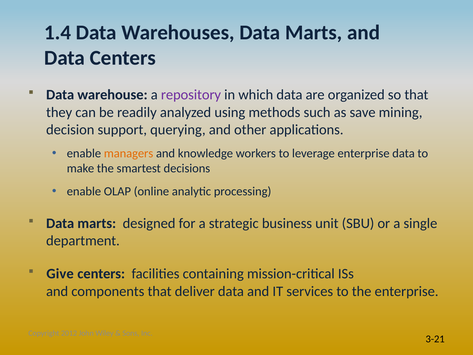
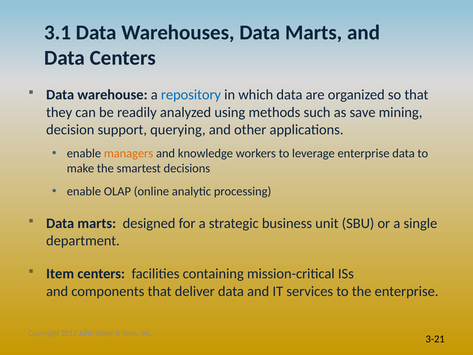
1.4: 1.4 -> 3.1 (58, 33)
repository colour: purple -> blue (191, 95)
Give: Give -> Item (60, 274)
